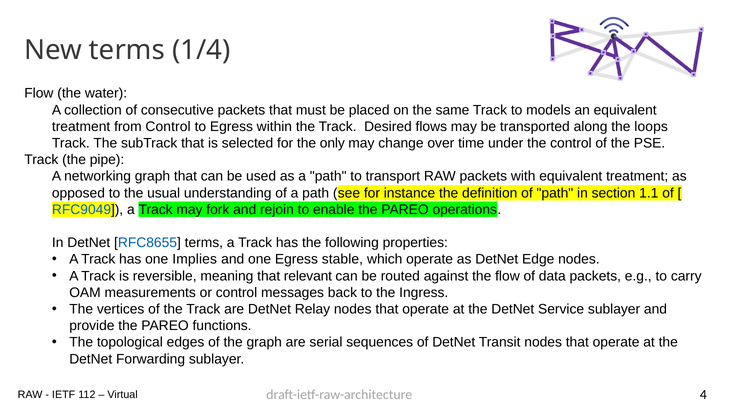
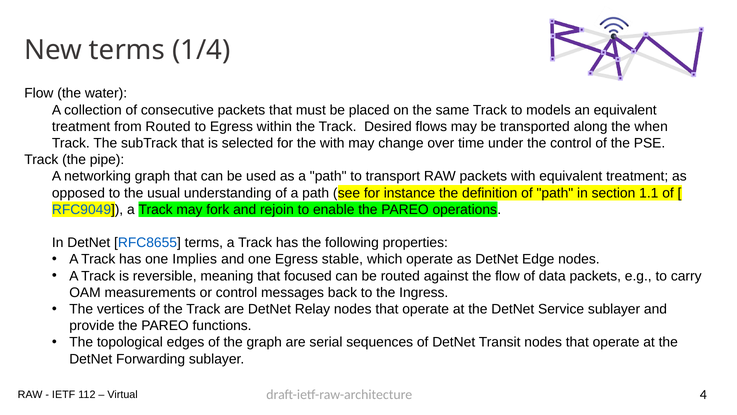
from Control: Control -> Routed (168, 126)
loops: loops -> when (651, 126)
the only: only -> with (332, 143)
relevant: relevant -> focused (308, 276)
